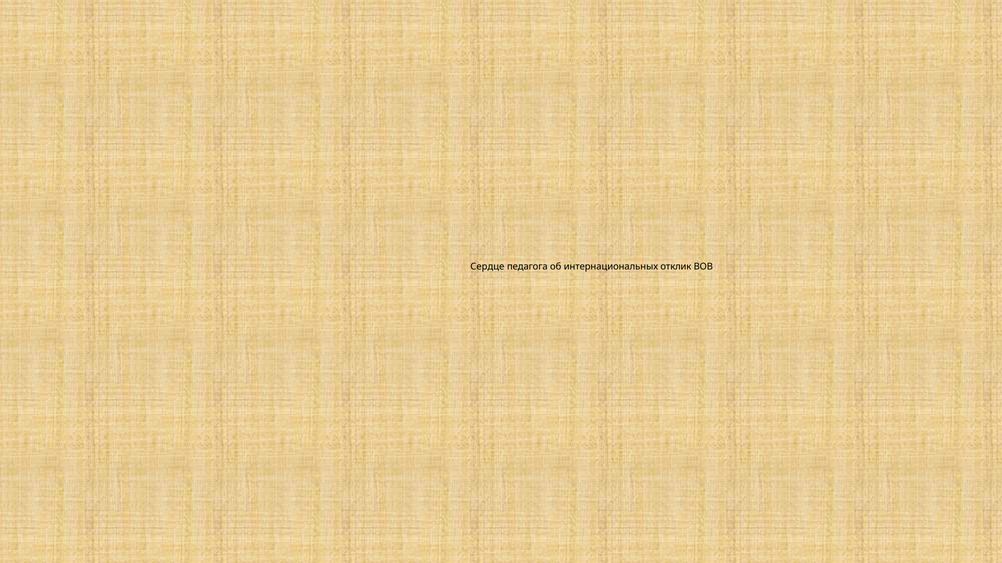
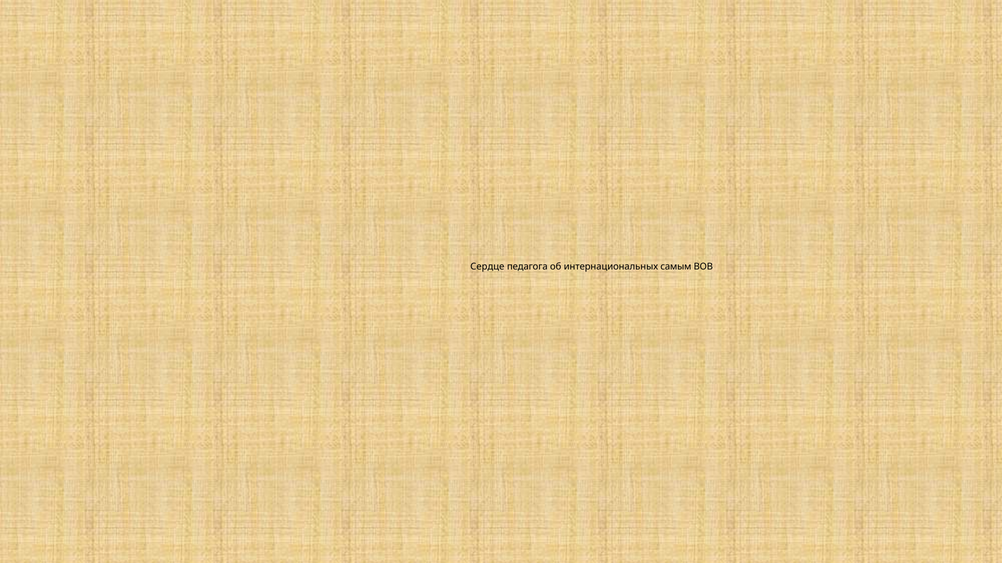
отклик: отклик -> самым (676, 267)
